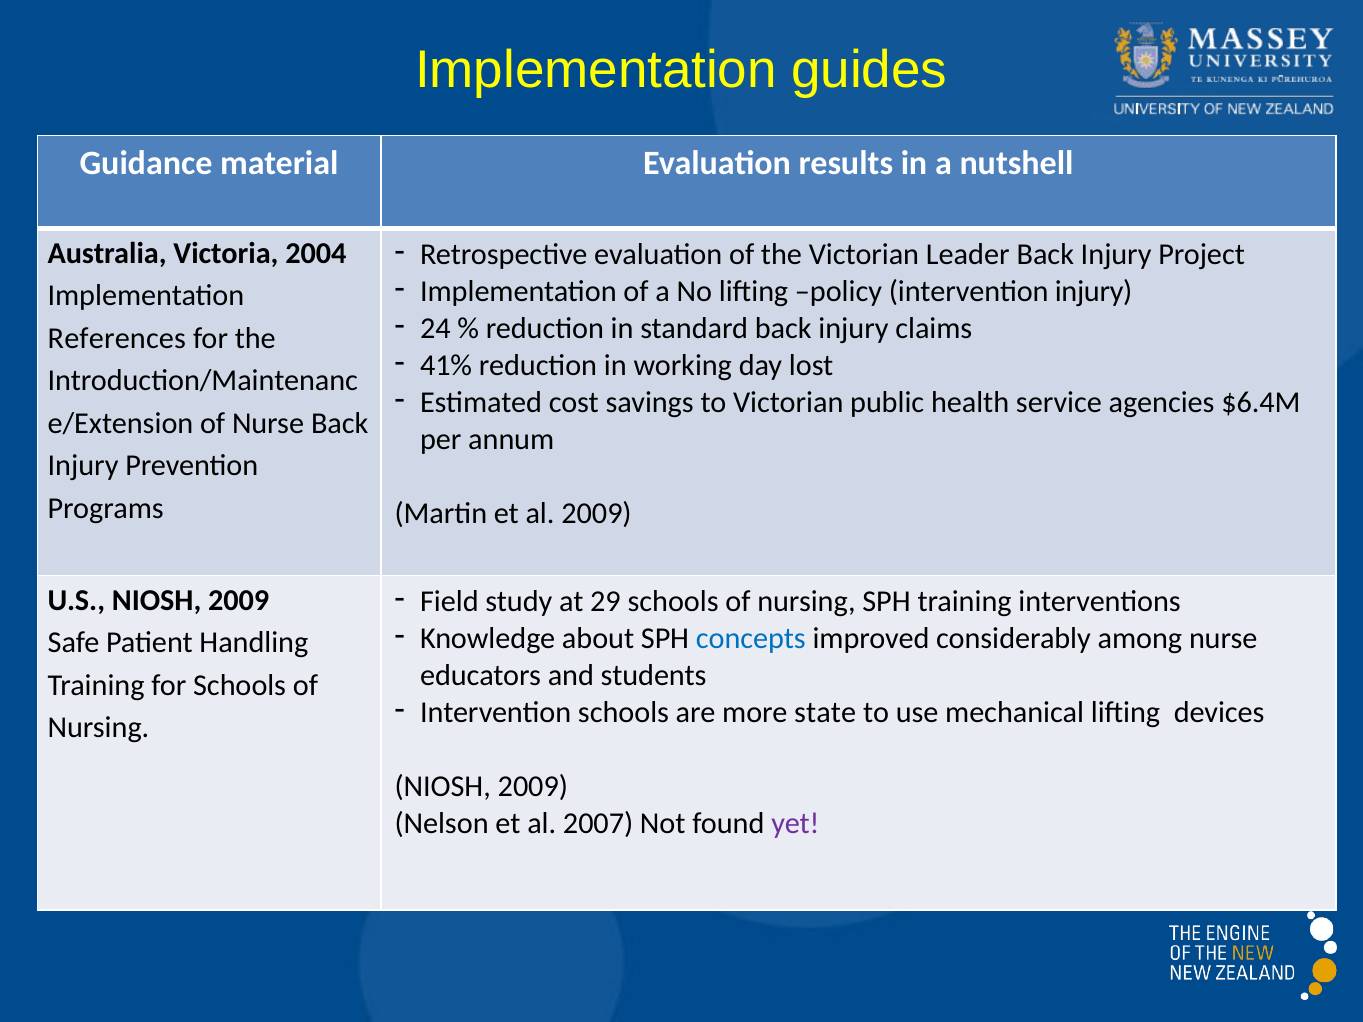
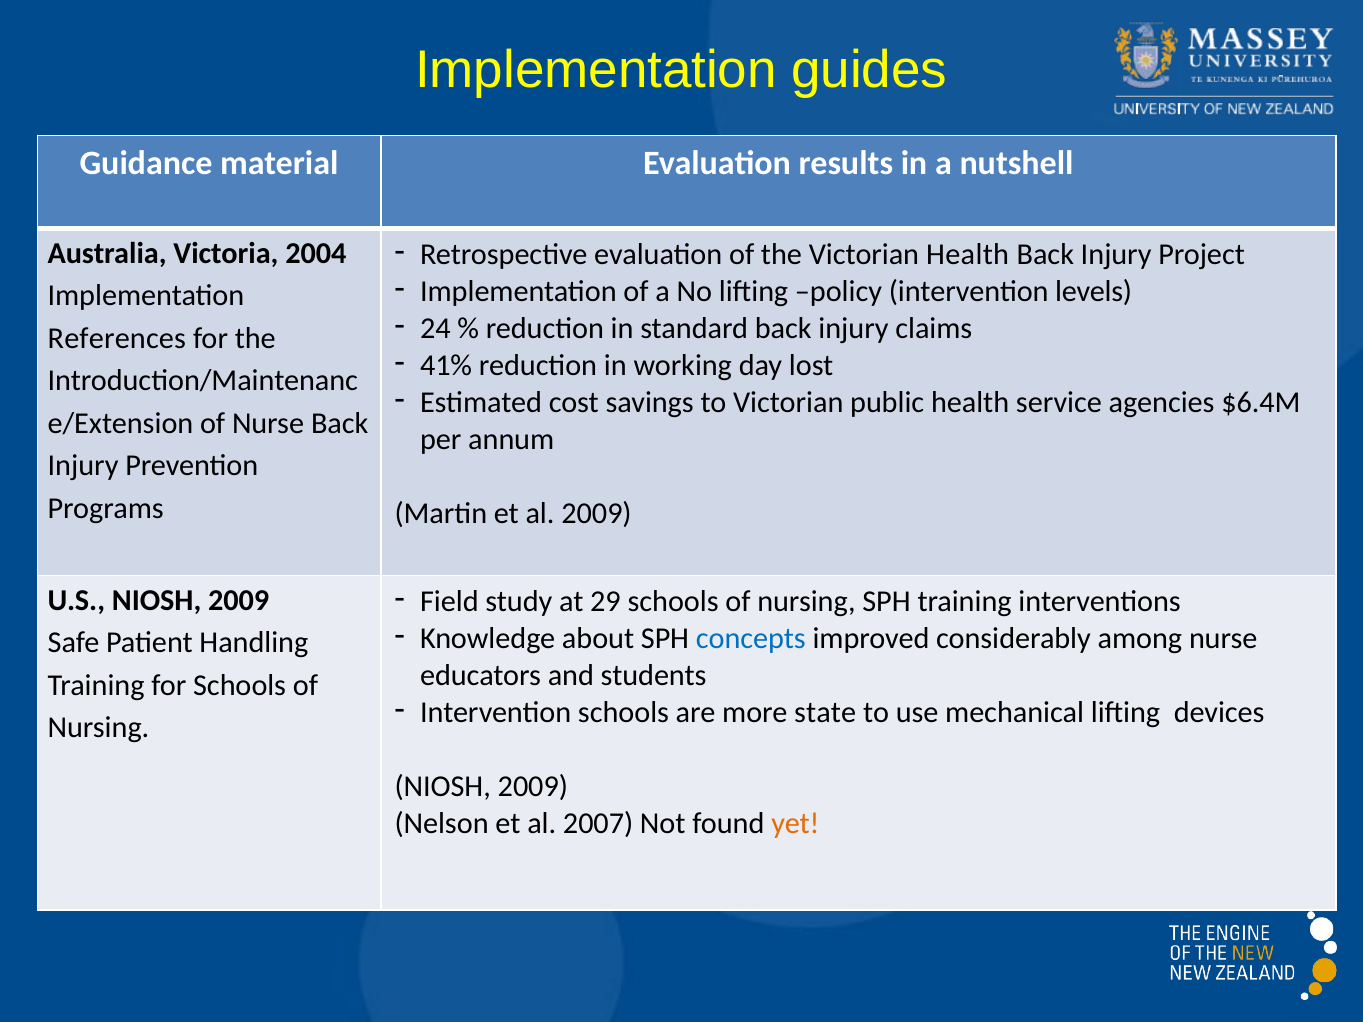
Victorian Leader: Leader -> Health (968, 255)
intervention injury: injury -> levels (1094, 292)
yet colour: purple -> orange (795, 824)
